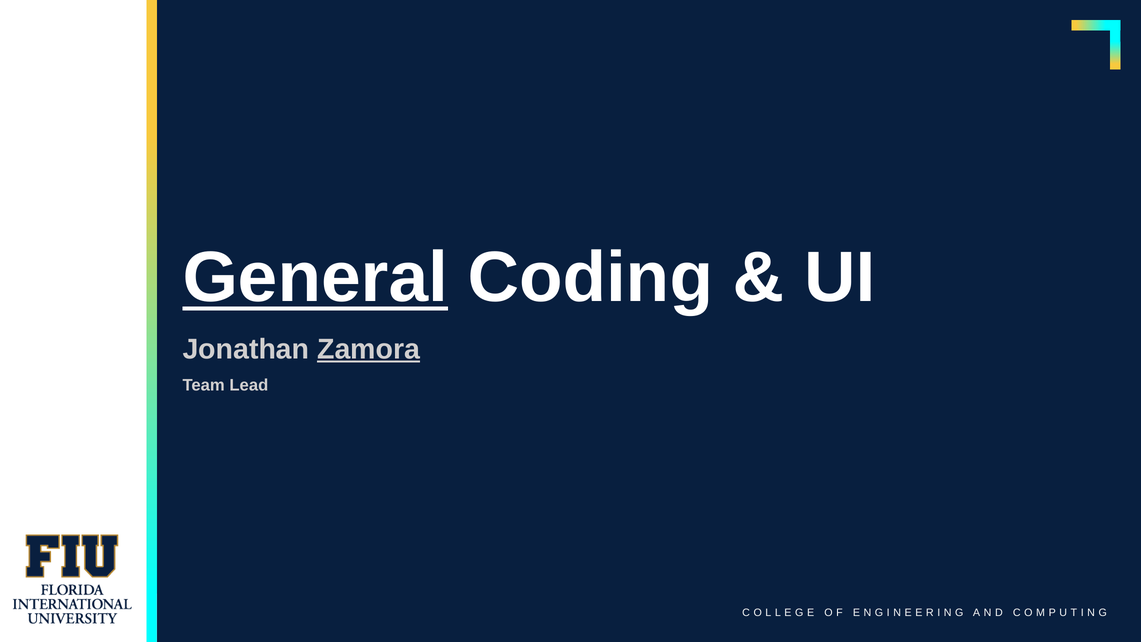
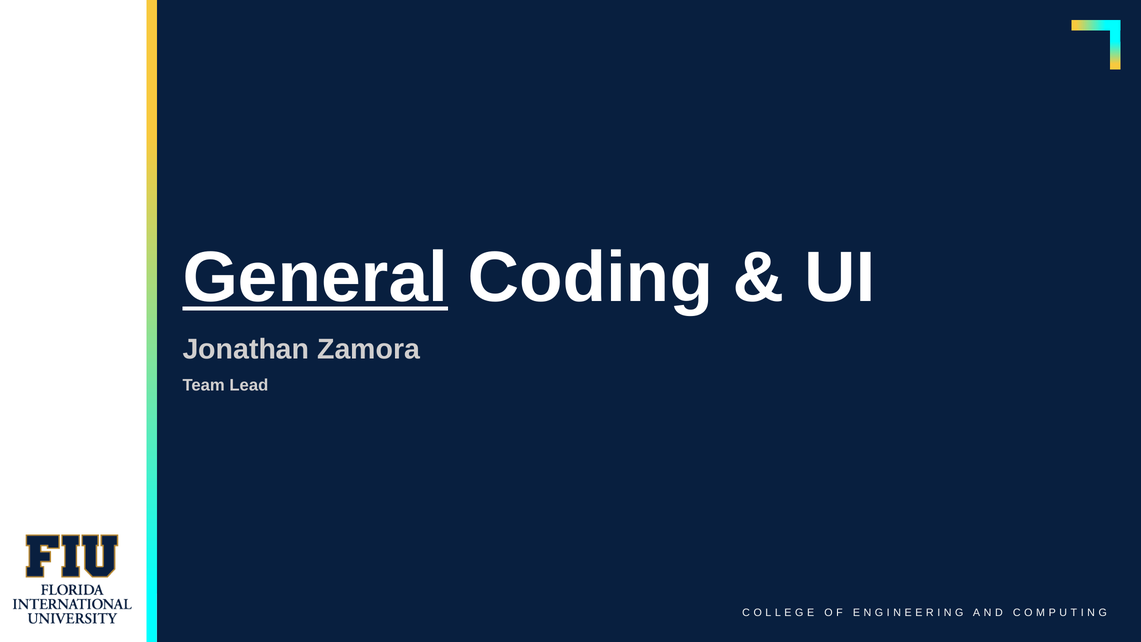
Zamora underline: present -> none (369, 349)
